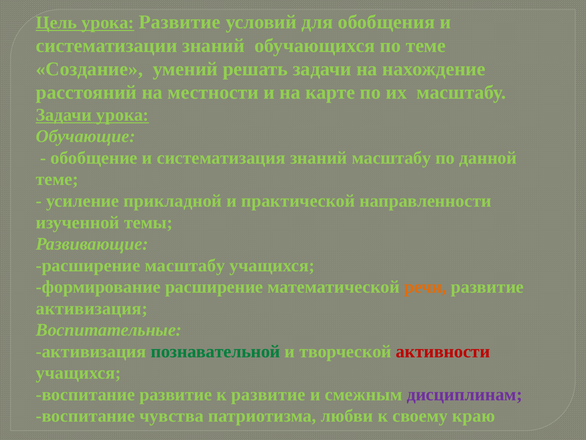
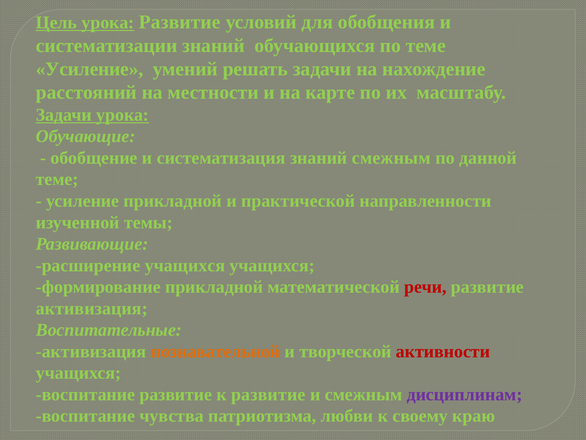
Создание: Создание -> Усиление (89, 69)
знаний масштабу: масштабу -> смежным (391, 158)
расширение масштабу: масштабу -> учащихся (185, 265)
формирование расширение: расширение -> прикладной (214, 287)
речи colour: orange -> red (425, 287)
познавательной colour: green -> orange (216, 351)
